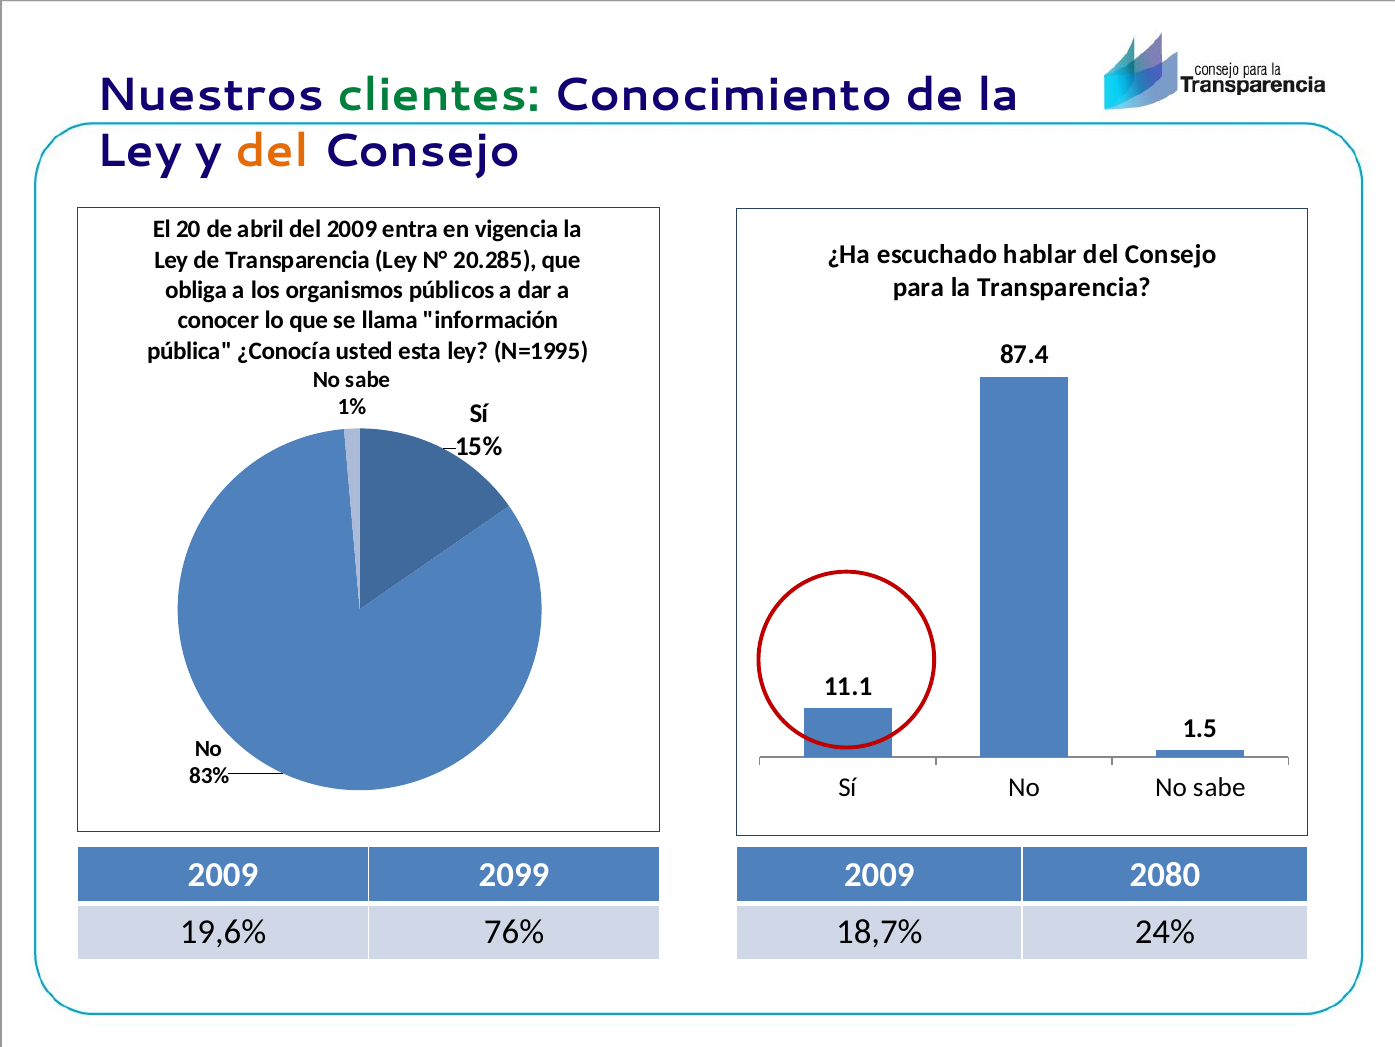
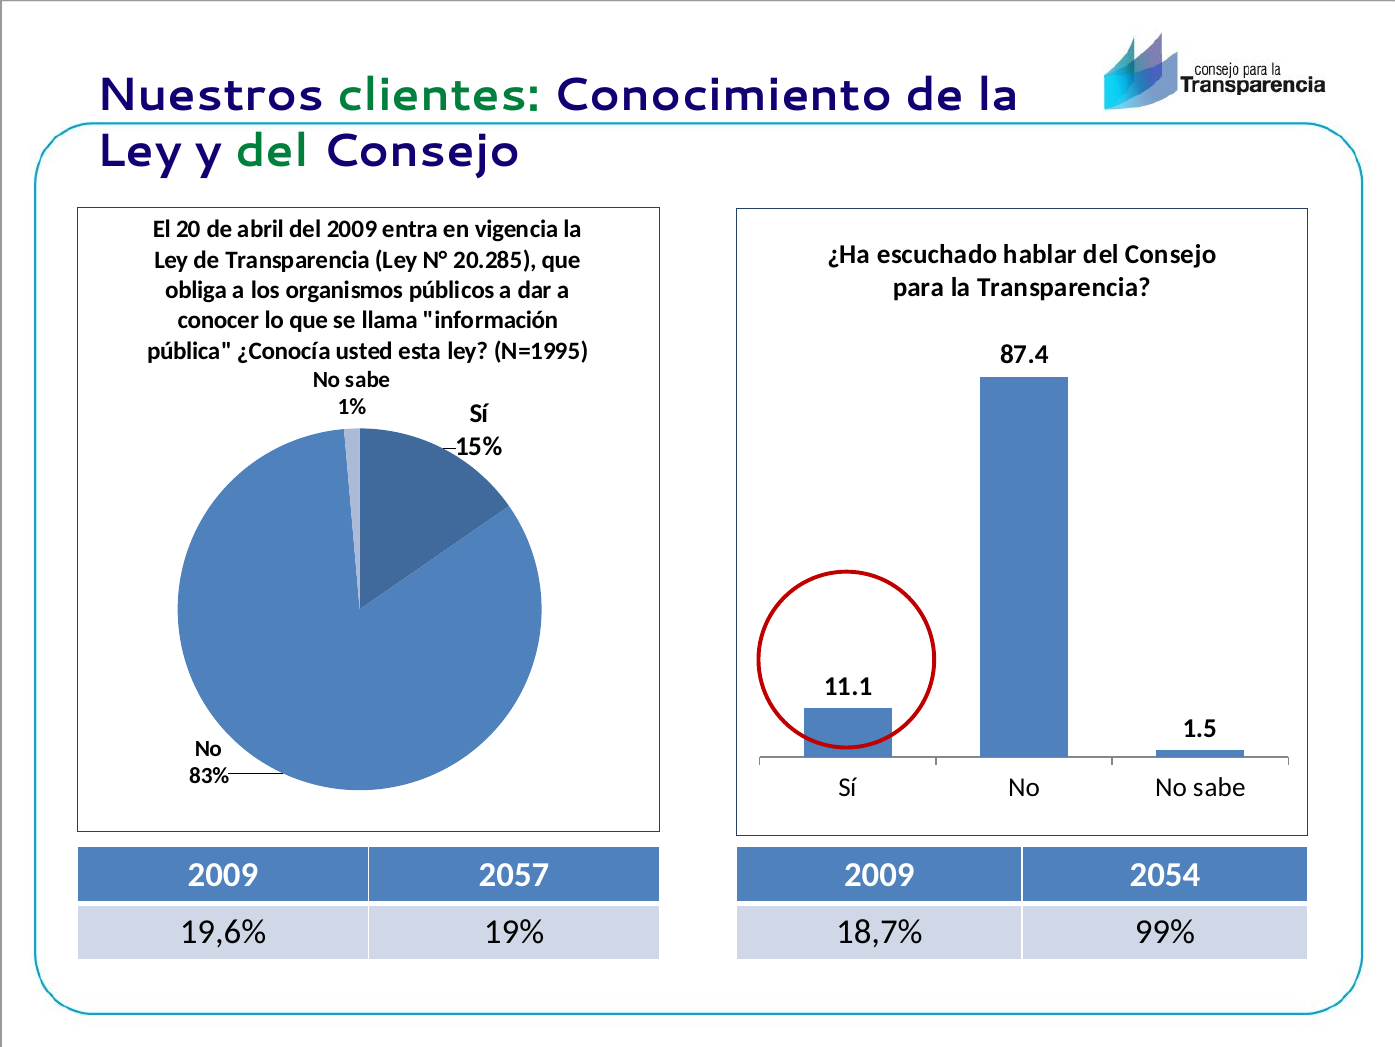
del colour: orange -> green (272, 151)
2099: 2099 -> 2057 (514, 875)
2080: 2080 -> 2054 (1165, 875)
76%: 76% -> 19% (514, 931)
24%: 24% -> 99% (1165, 931)
